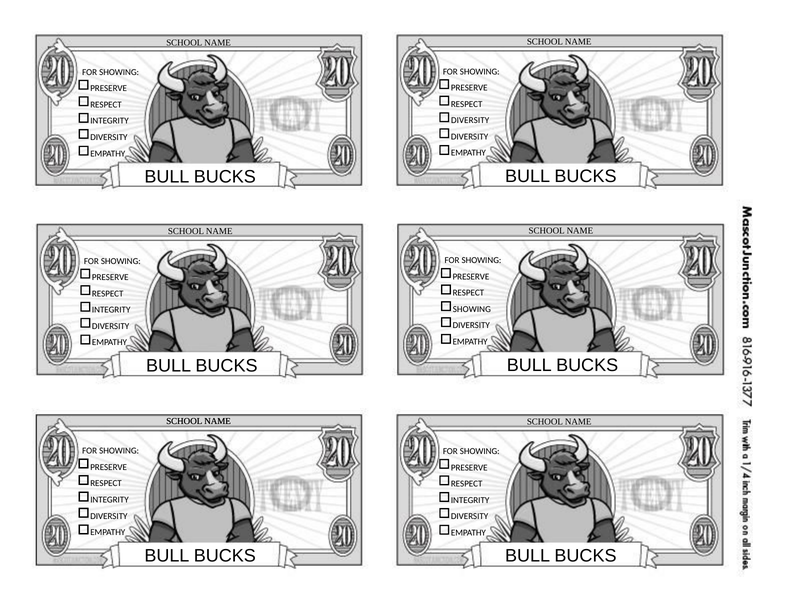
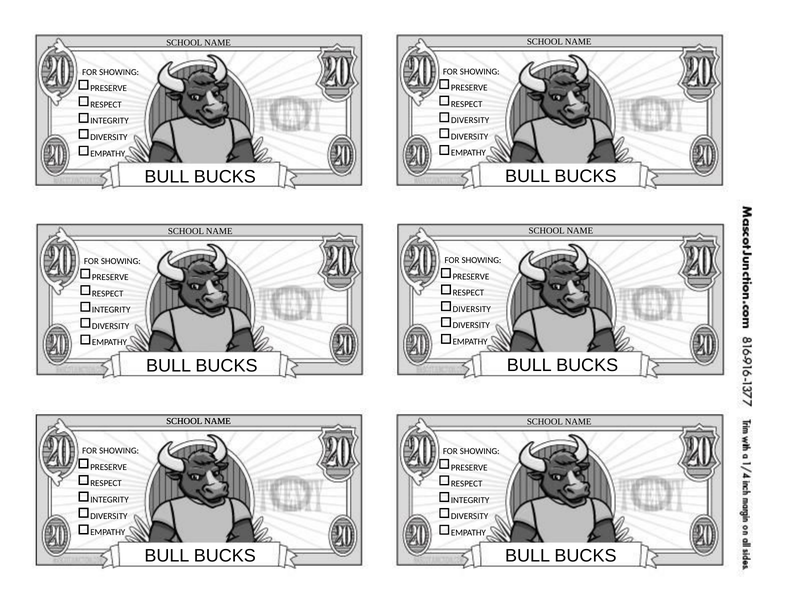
SHOWING: SHOWING -> DIVERSITY (472, 309)
